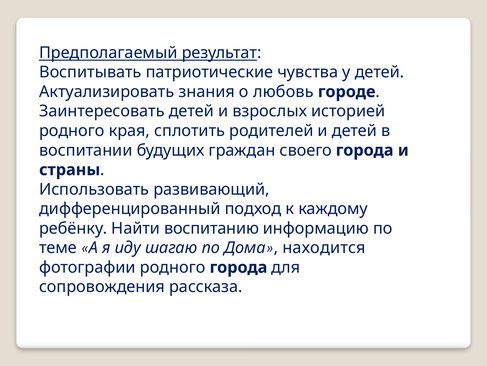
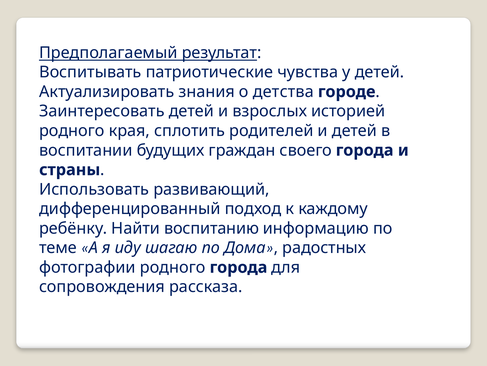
любовь: любовь -> детства (283, 92)
находится: находится -> радостных (324, 247)
